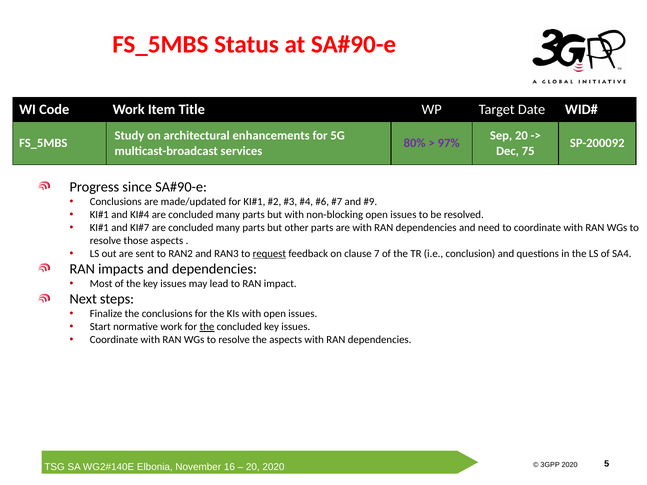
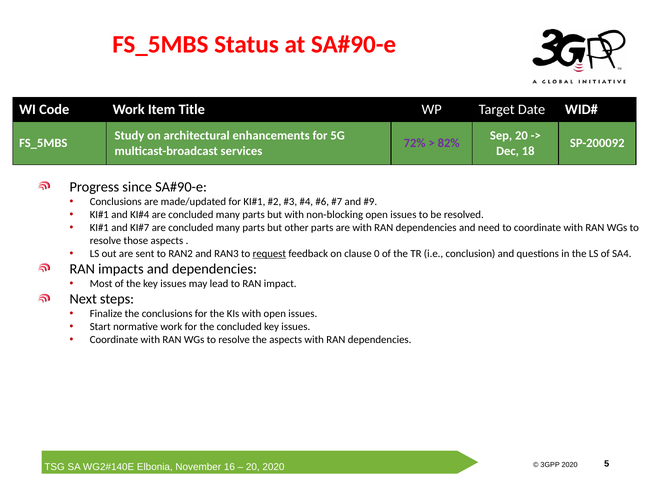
80%: 80% -> 72% (415, 143)
97%: 97% -> 82% (449, 143)
75: 75 -> 18 (528, 151)
7: 7 -> 0 (377, 254)
the underline: present -> none (207, 327)
